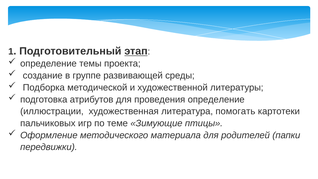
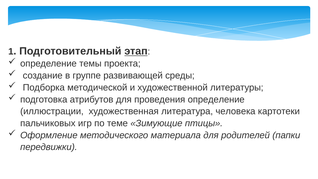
помогать: помогать -> человека (235, 111)
